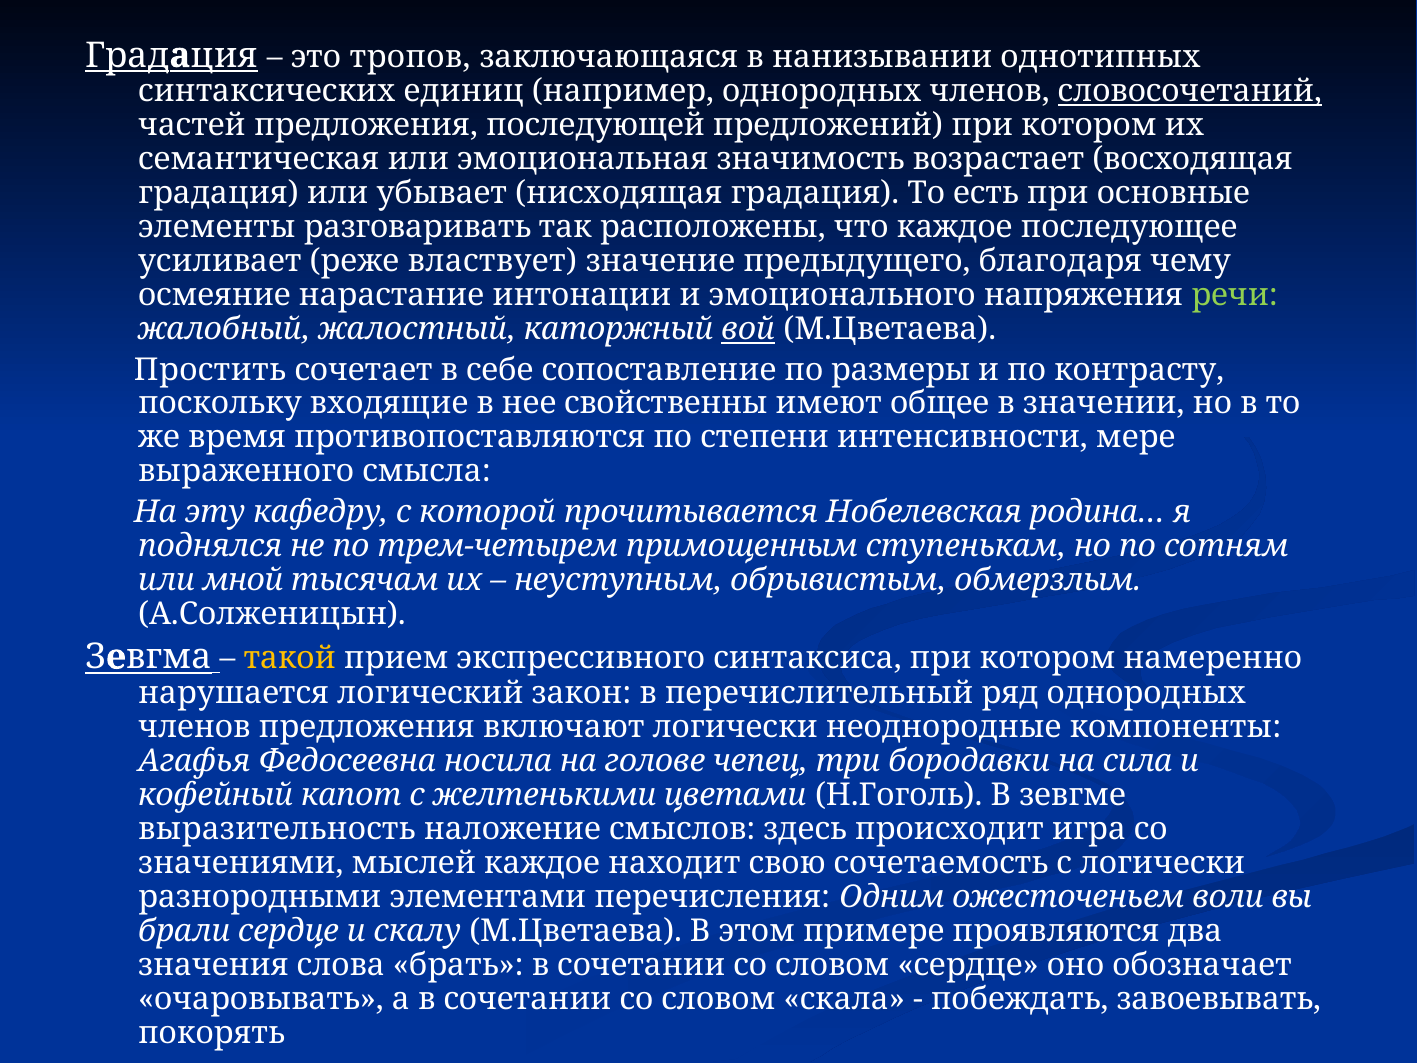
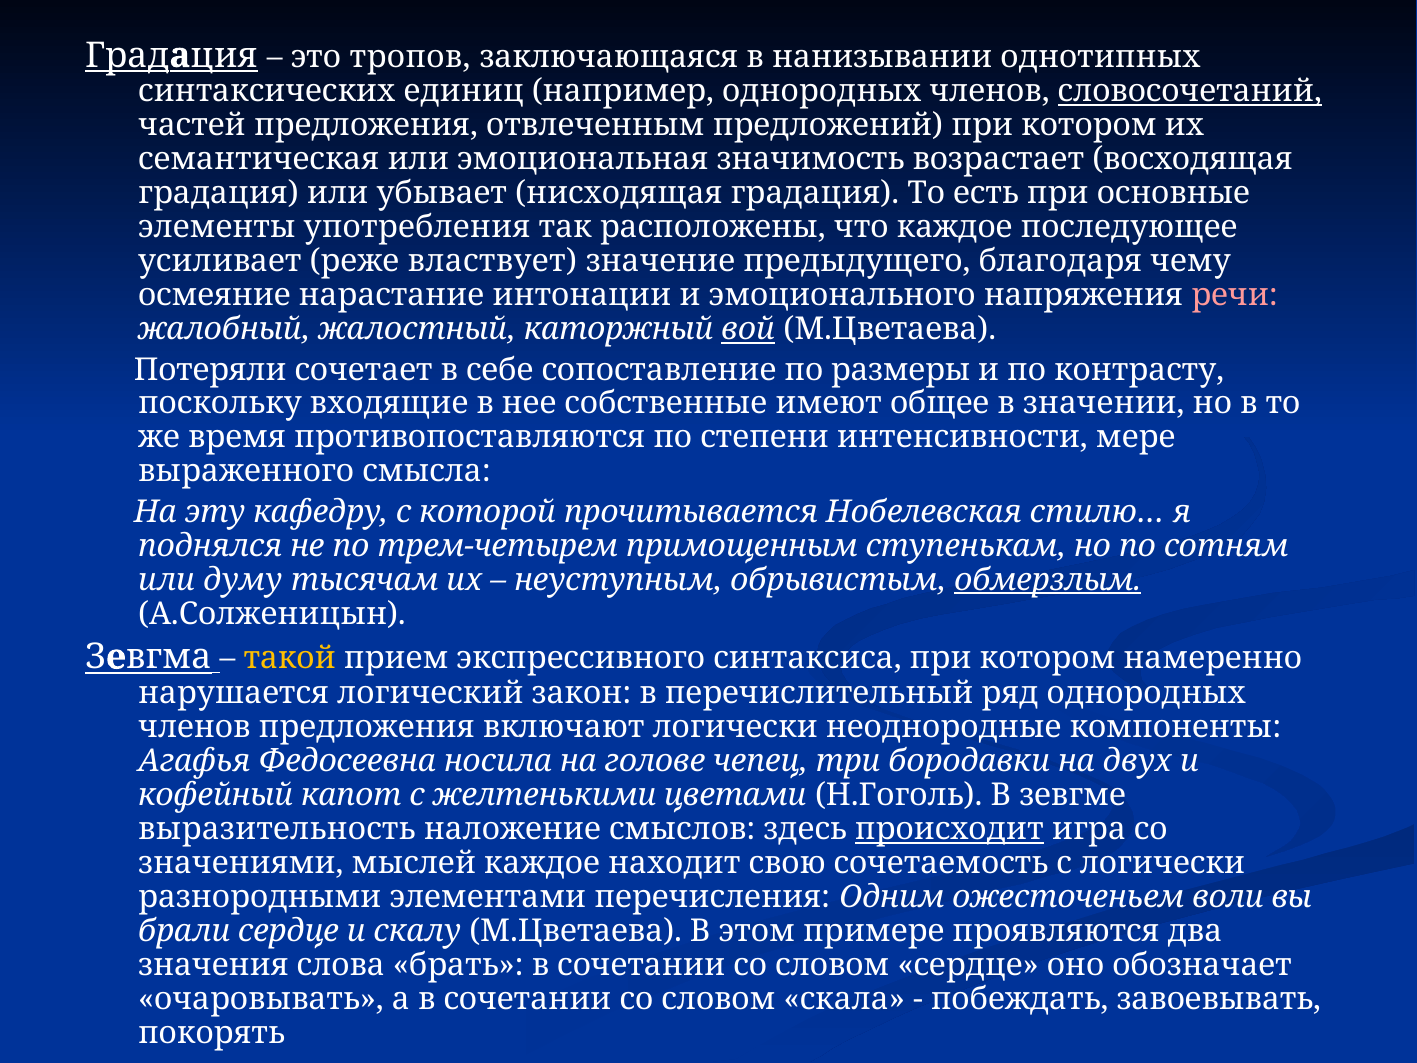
последующей: последующей -> отвлеченным (595, 125)
разговаривать: разговаривать -> употребления (417, 227)
речи colour: light green -> pink (1235, 295)
Простить: Простить -> Потеряли (210, 370)
свойственны: свойственны -> собственные (666, 404)
родина…: родина… -> стилю… (1097, 512)
мной: мной -> думу (243, 580)
обмерзлым underline: none -> present (1048, 580)
сила: сила -> двух (1137, 761)
происходит underline: none -> present (949, 829)
